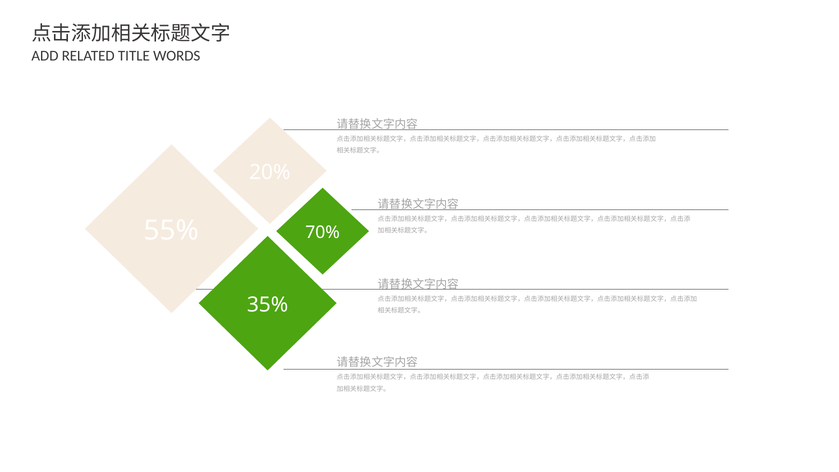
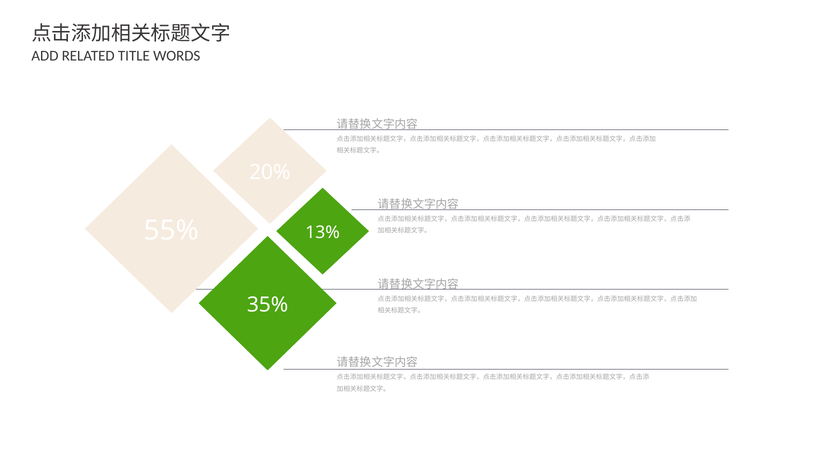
70%: 70% -> 13% (323, 232)
